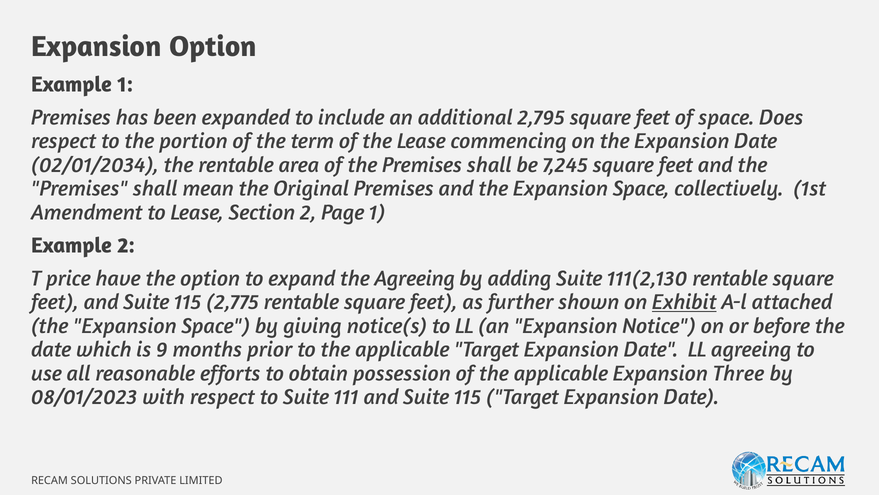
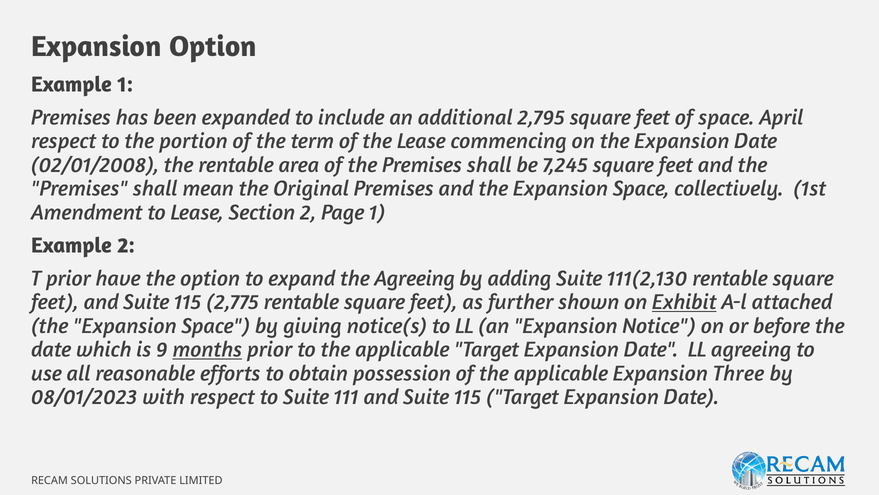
Does: Does -> April (781, 117)
02/01/2034: 02/01/2034 -> 02/01/2008 (95, 165)
T price: price -> prior (68, 278)
months underline: none -> present (207, 349)
